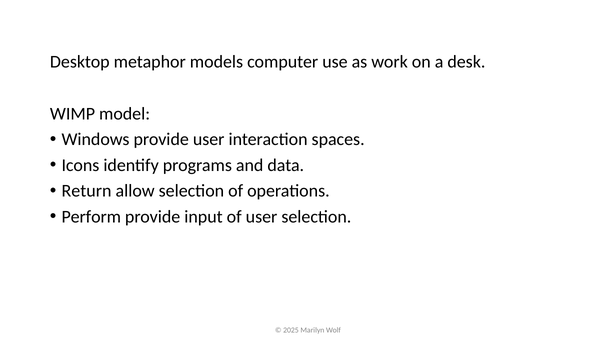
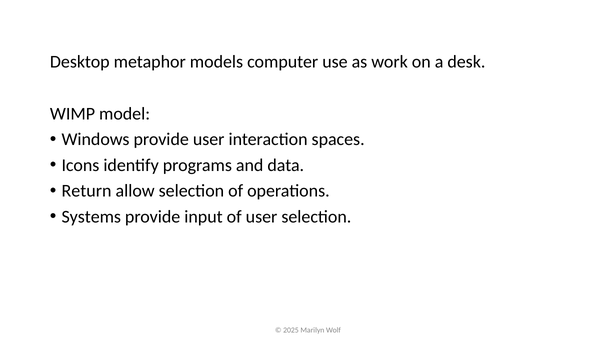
Perform: Perform -> Systems (91, 217)
